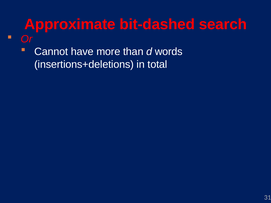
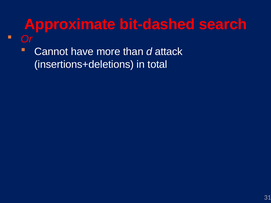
words: words -> attack (169, 52)
